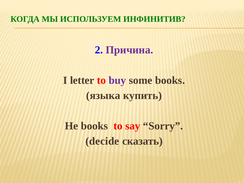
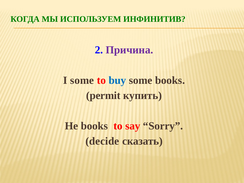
I letter: letter -> some (82, 80)
buy colour: purple -> blue (117, 80)
языка: языка -> permit (103, 96)
